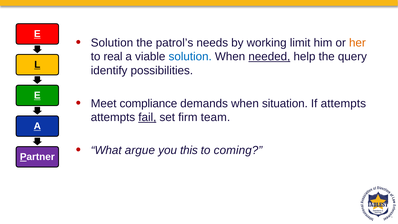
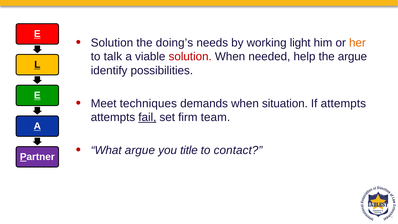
patrol’s: patrol’s -> doing’s (174, 43)
limit: limit -> light (300, 43)
real: real -> talk (113, 57)
solution colour: blue -> red (190, 57)
needed underline: present -> none (269, 57)
the query: query -> argue (352, 57)
compliance: compliance -> techniques (148, 103)
this: this -> title (189, 150)
coming: coming -> contact (238, 150)
